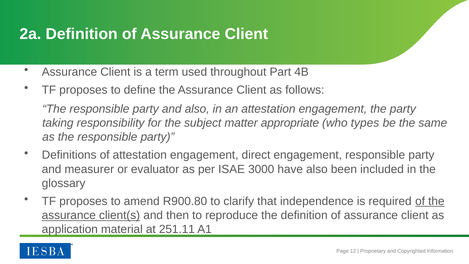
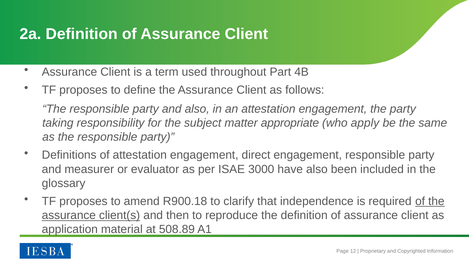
types: types -> apply (365, 123)
R900.80: R900.80 -> R900.18 (185, 201)
251.11: 251.11 -> 508.89 (177, 229)
